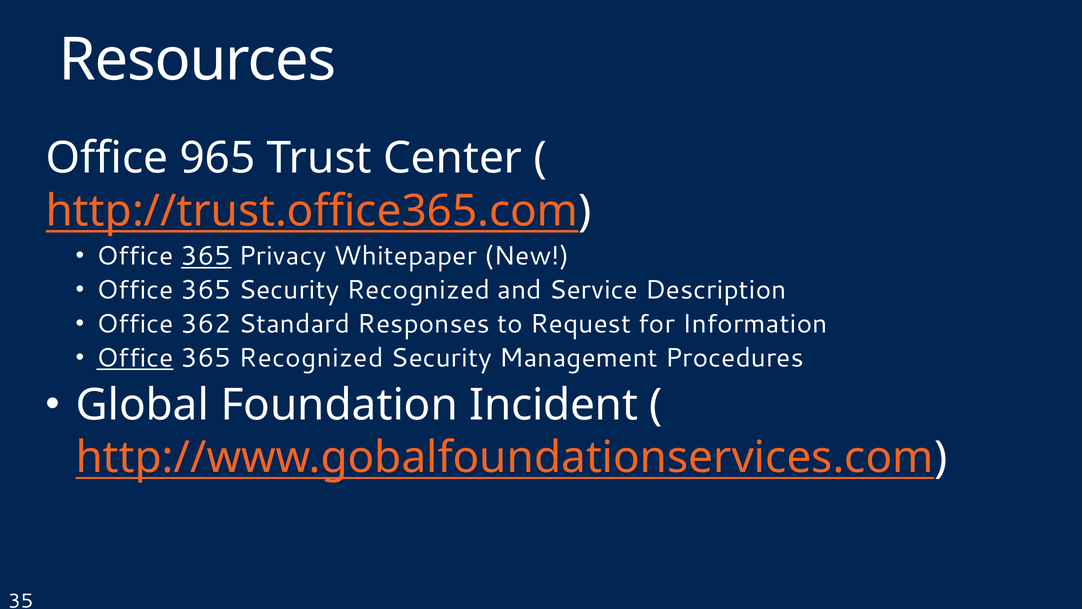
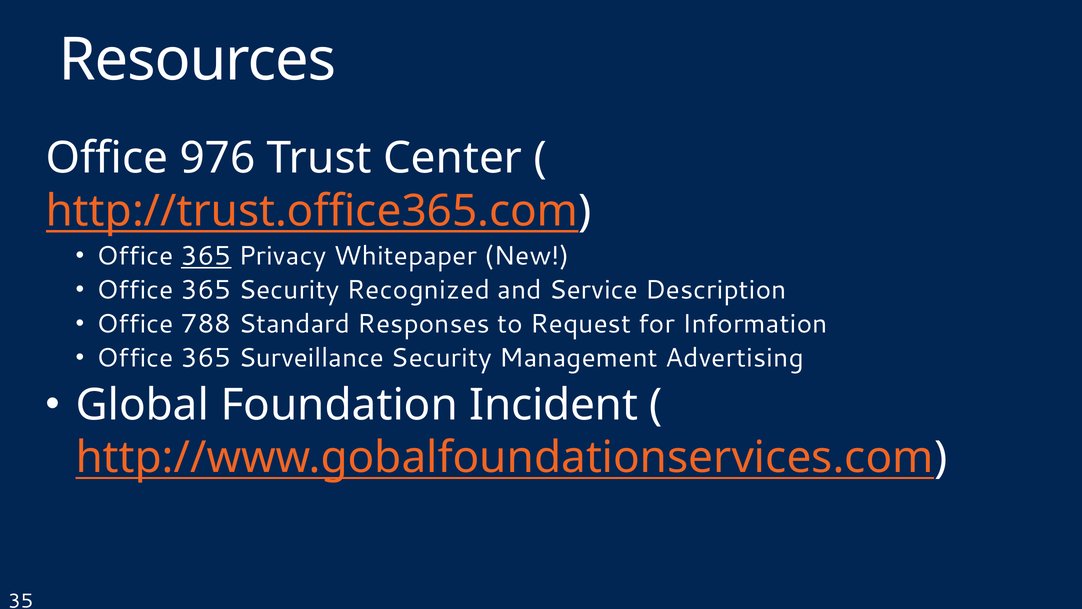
965: 965 -> 976 (217, 158)
362: 362 -> 788 (206, 324)
Office underline: present -> none (135, 358)
365 Recognized: Recognized -> Surveillance (311, 358)
Procedures: Procedures -> Advertising (734, 358)
